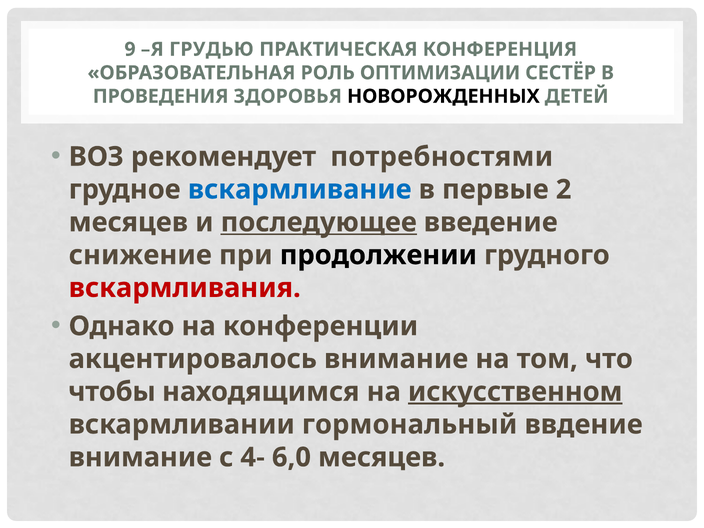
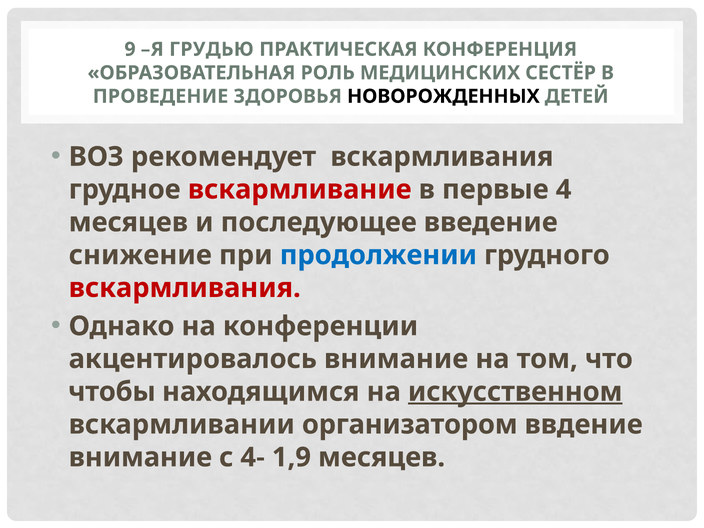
ОПТИМИЗАЦИИ: ОПТИМИЗАЦИИ -> МЕДИЦИНСКИХ (440, 73)
ПРОВЕДЕНИЯ: ПРОВЕДЕНИЯ -> ПРОВЕДЕНИЕ (161, 96)
рекомендует потребностями: потребностями -> вскармливания (442, 157)
вскармливание colour: blue -> red (300, 190)
2: 2 -> 4 (564, 190)
последующее underline: present -> none (319, 222)
продолжении colour: black -> blue (378, 255)
гормональный: гормональный -> организатором (410, 425)
6,0: 6,0 -> 1,9 (291, 457)
